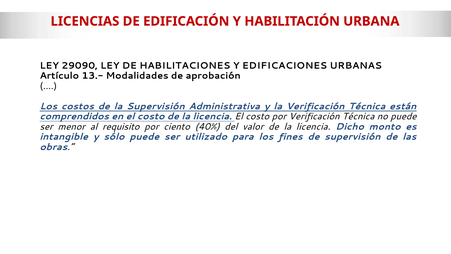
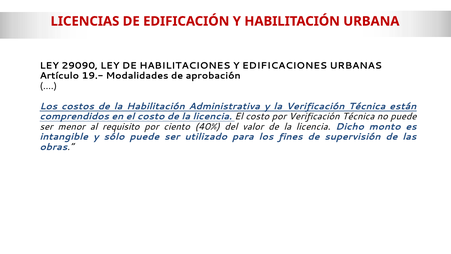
13.-: 13.- -> 19.- (92, 76)
la Supervisión: Supervisión -> Habilitación (156, 106)
